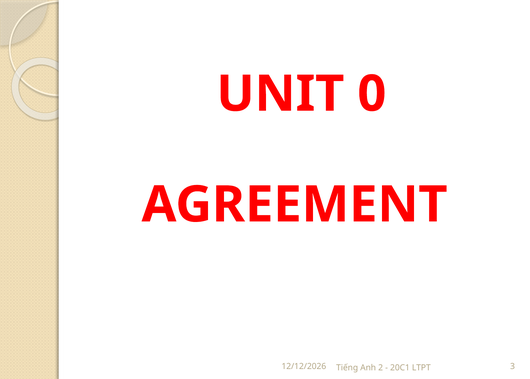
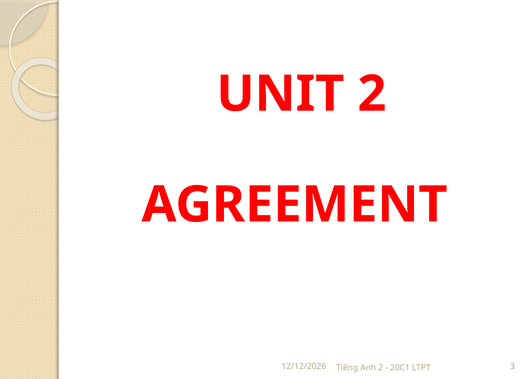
UNIT 0: 0 -> 2 (372, 94)
